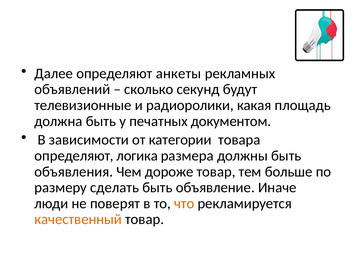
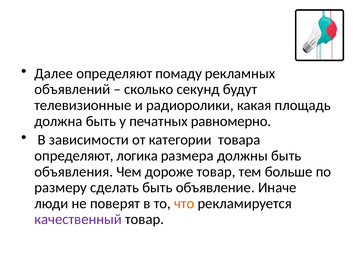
анкеты: анкеты -> помаду (179, 73)
документом: документом -> равномерно (231, 121)
качественный colour: orange -> purple (78, 219)
